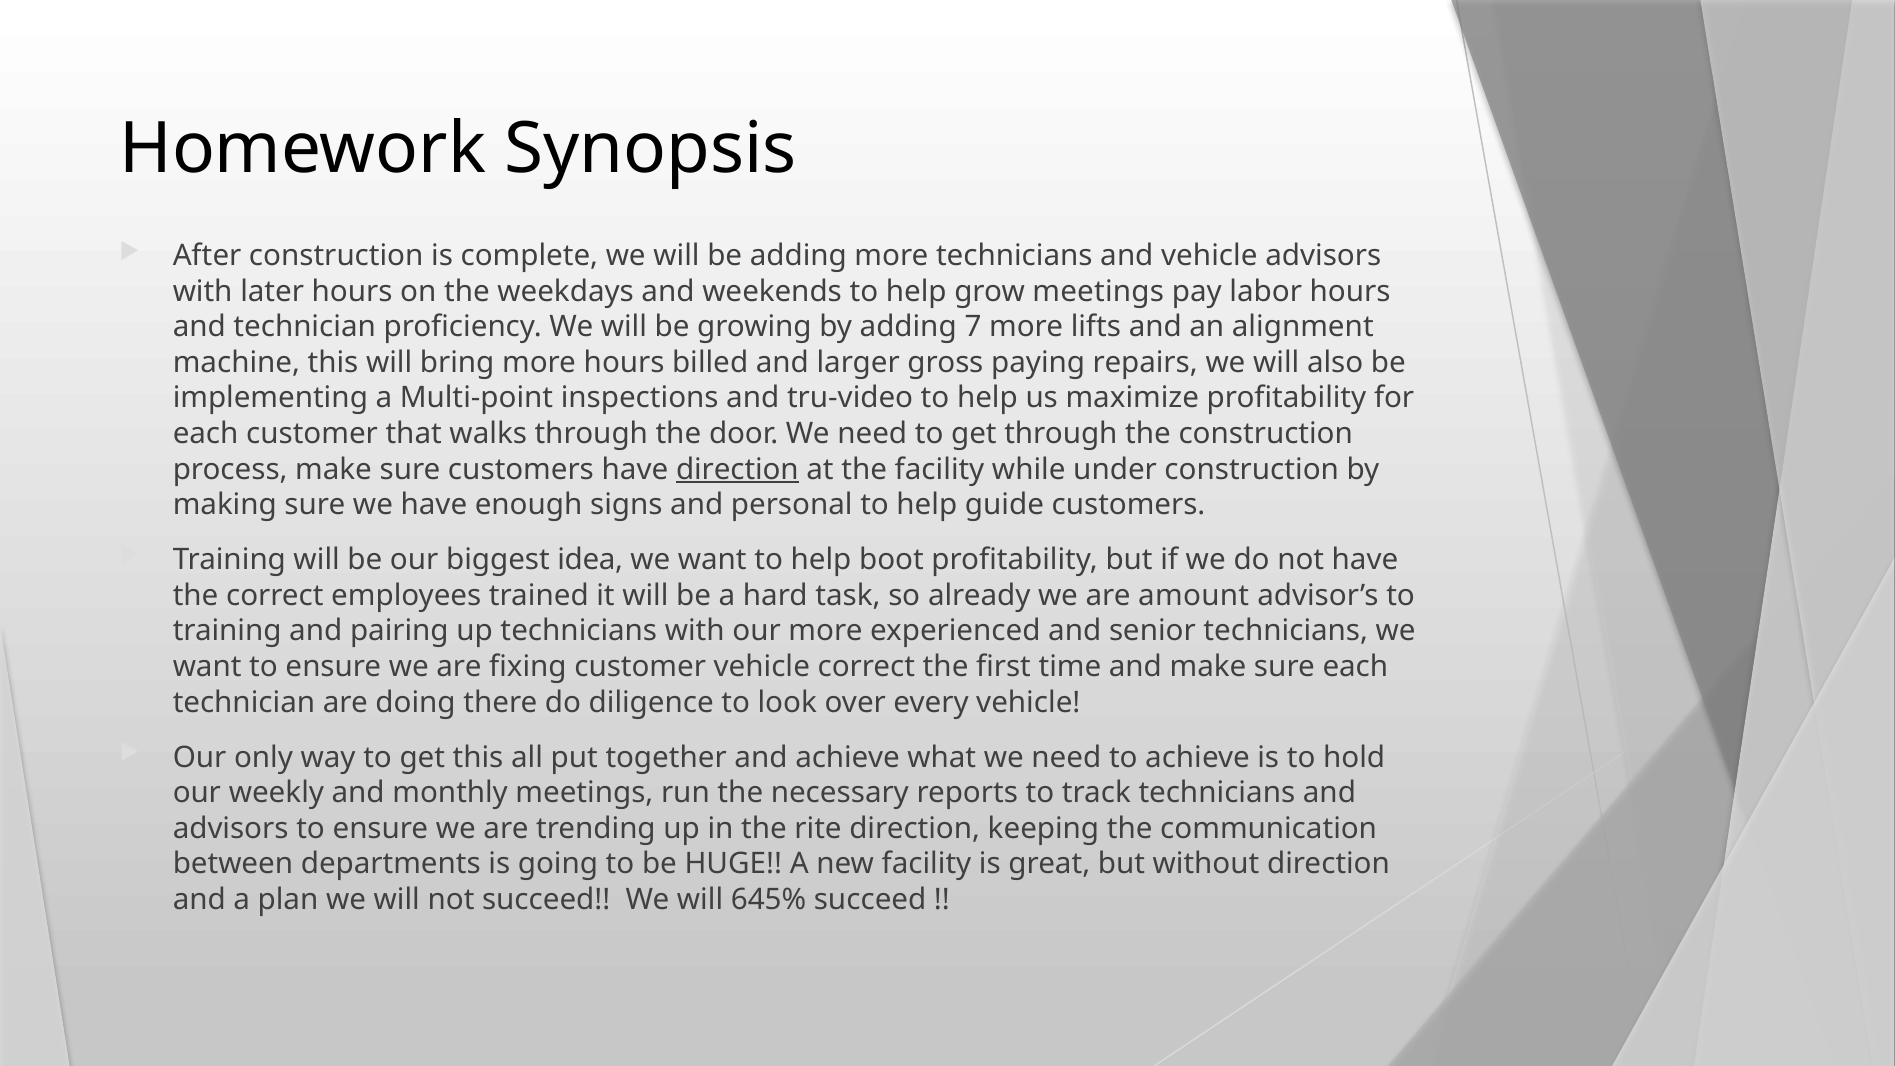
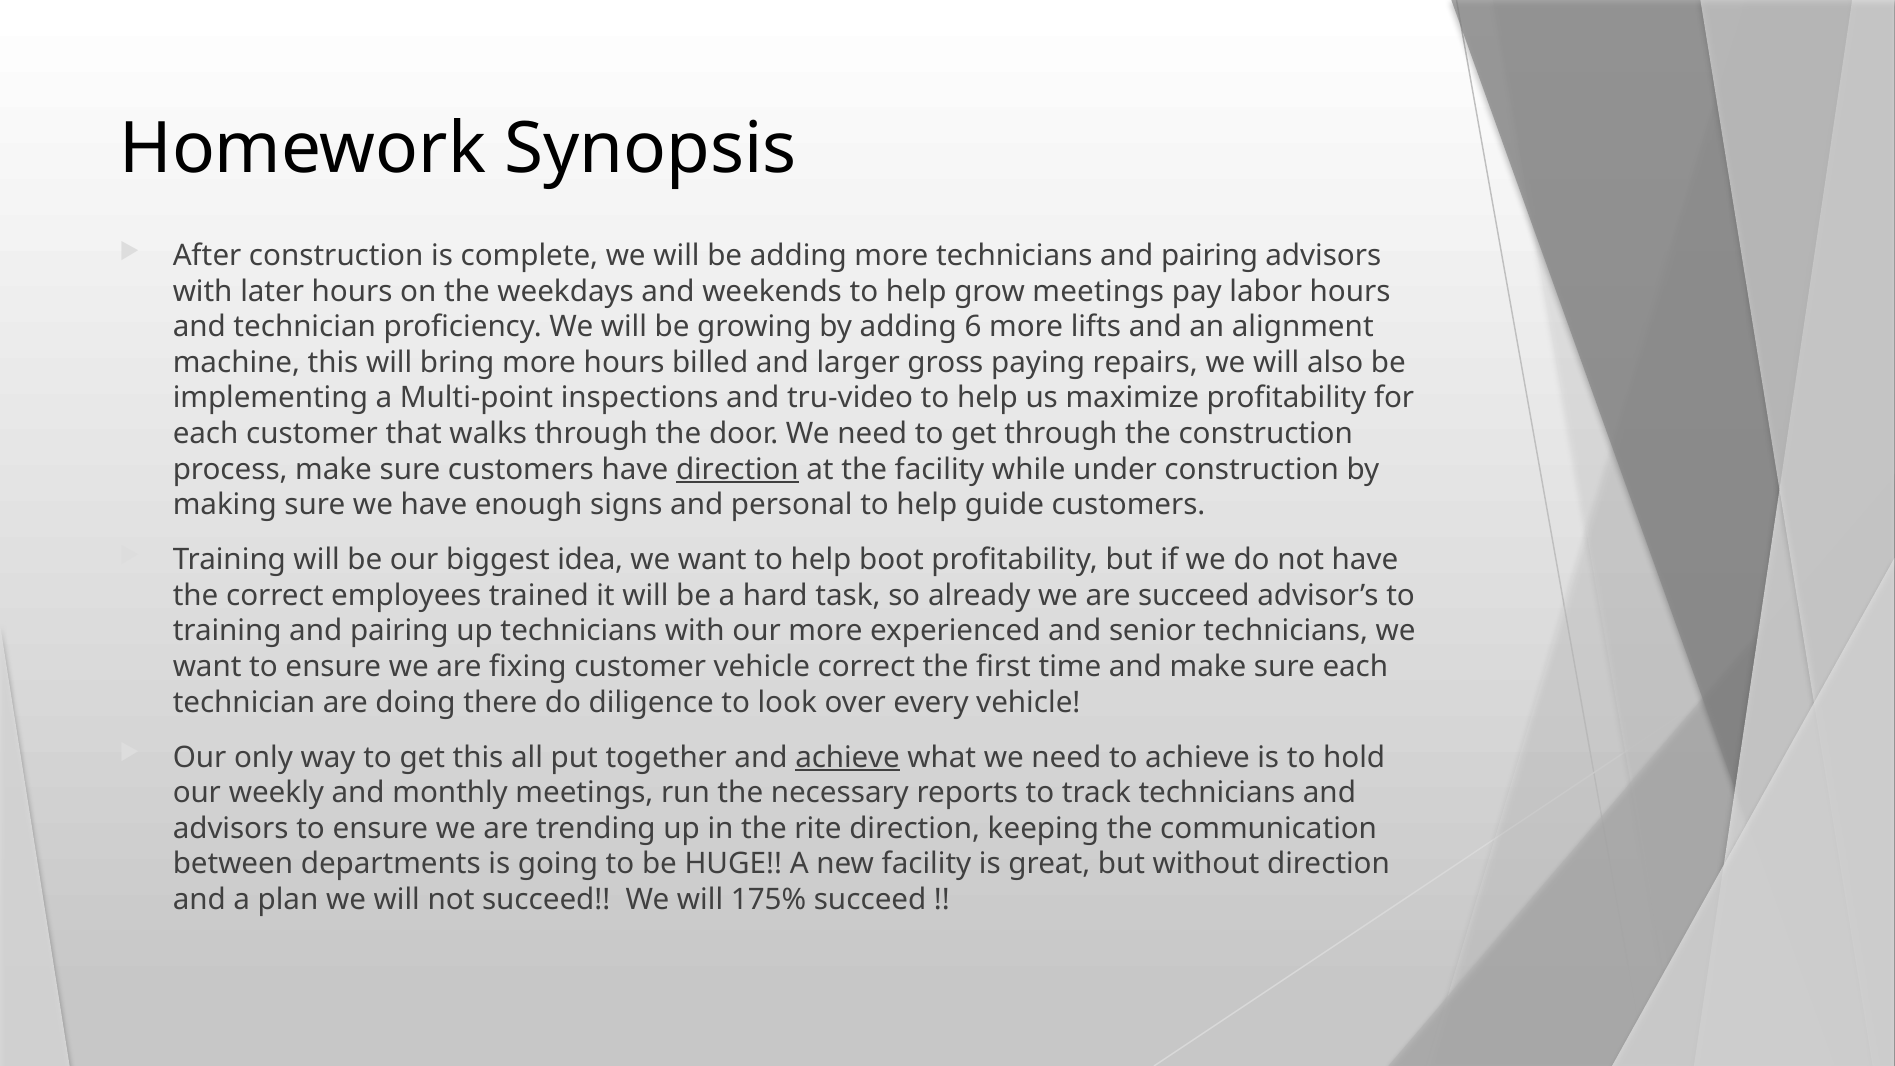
technicians and vehicle: vehicle -> pairing (1210, 256)
7: 7 -> 6 (973, 327)
are amount: amount -> succeed (1194, 596)
achieve underline: none -> present (848, 757)
645%: 645% -> 175% (769, 900)
